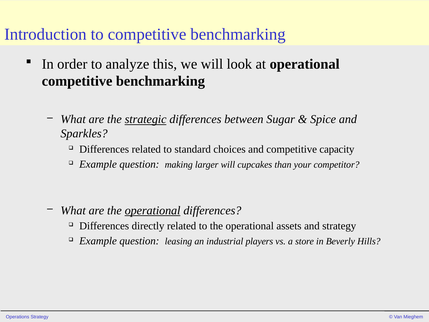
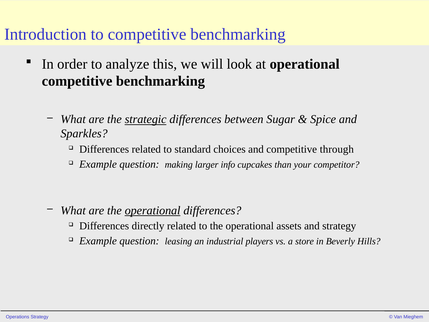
capacity: capacity -> through (337, 149)
larger will: will -> info (228, 165)
